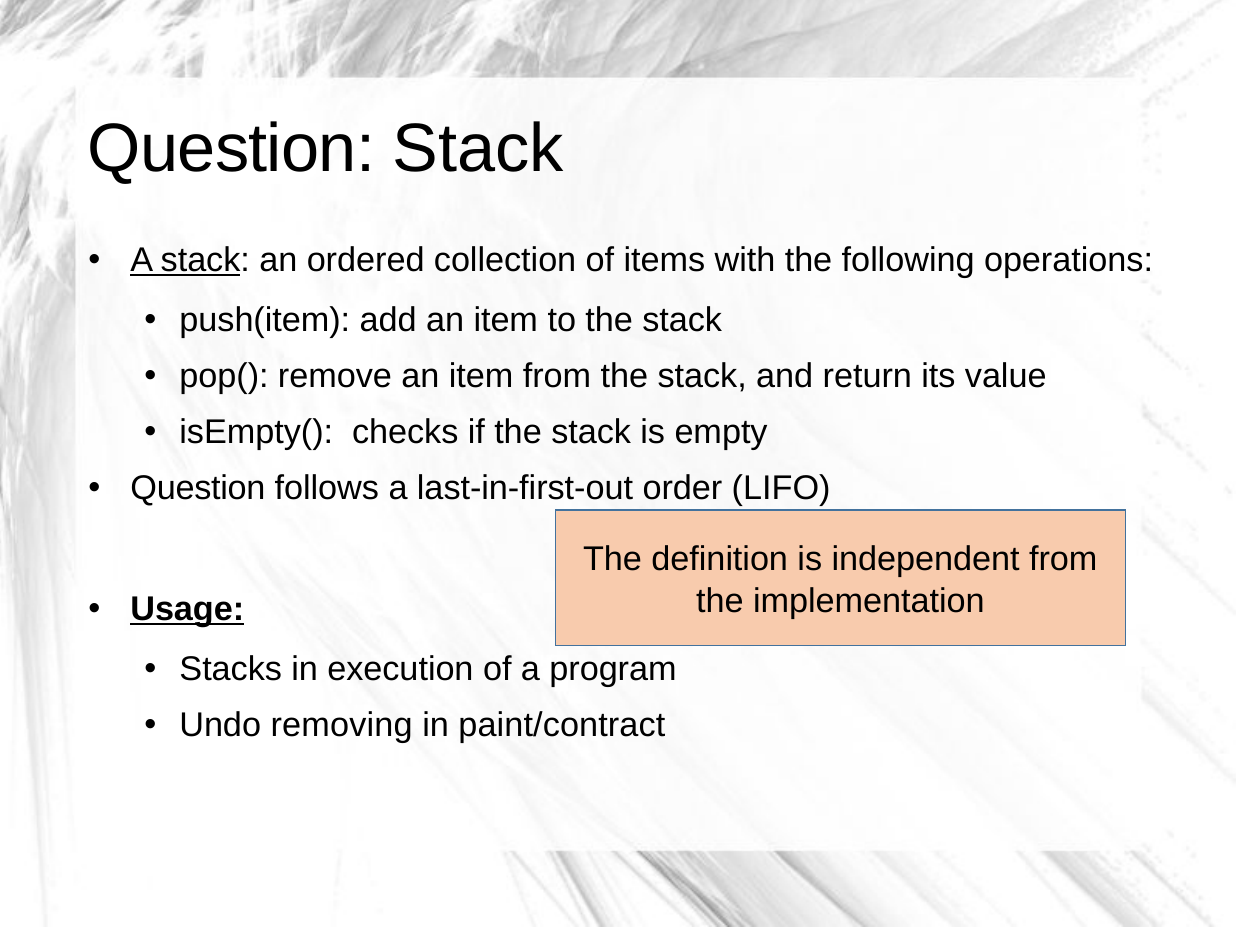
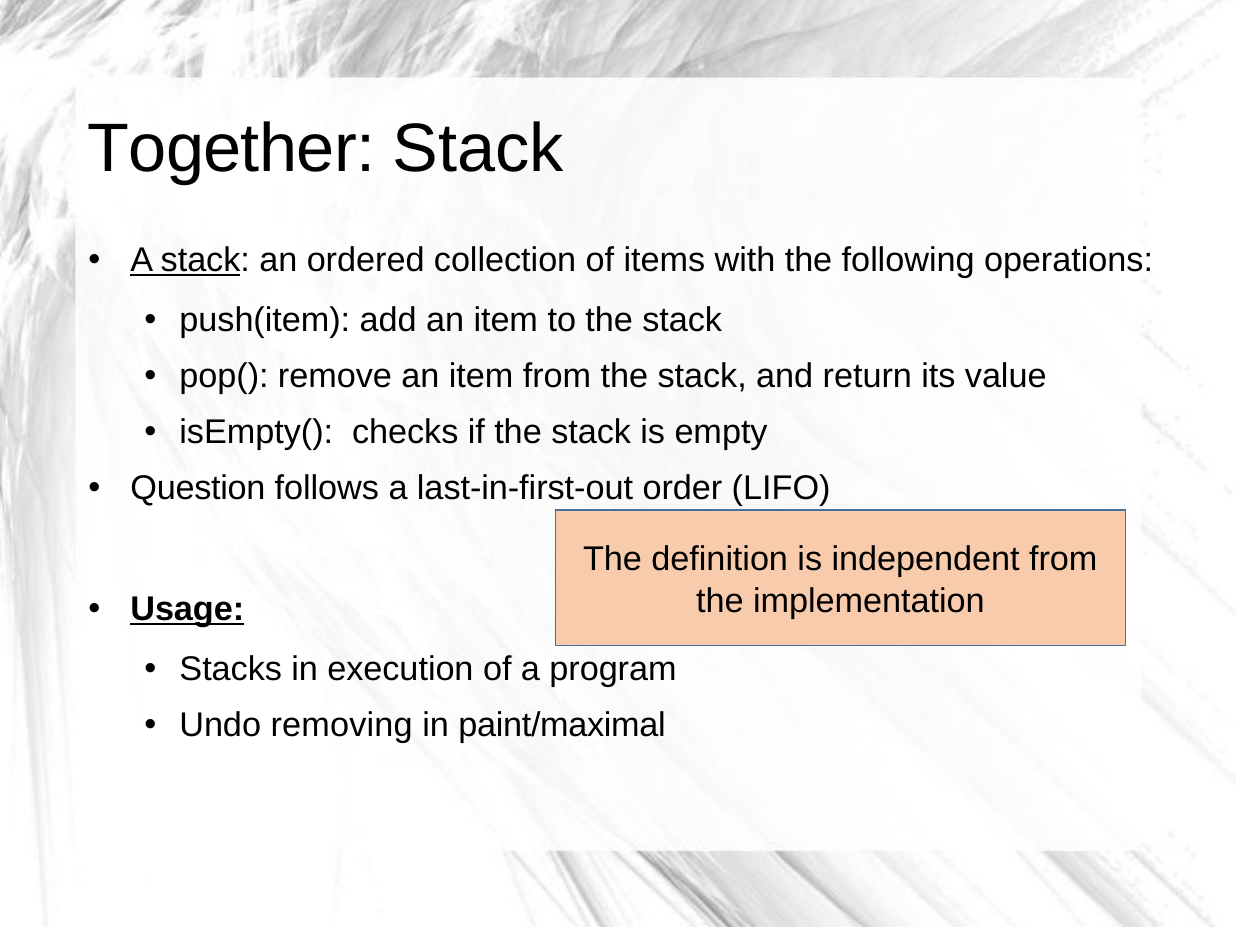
Question: Question -> Together (231, 149)
paint/contract: paint/contract -> paint/maximal (562, 725)
